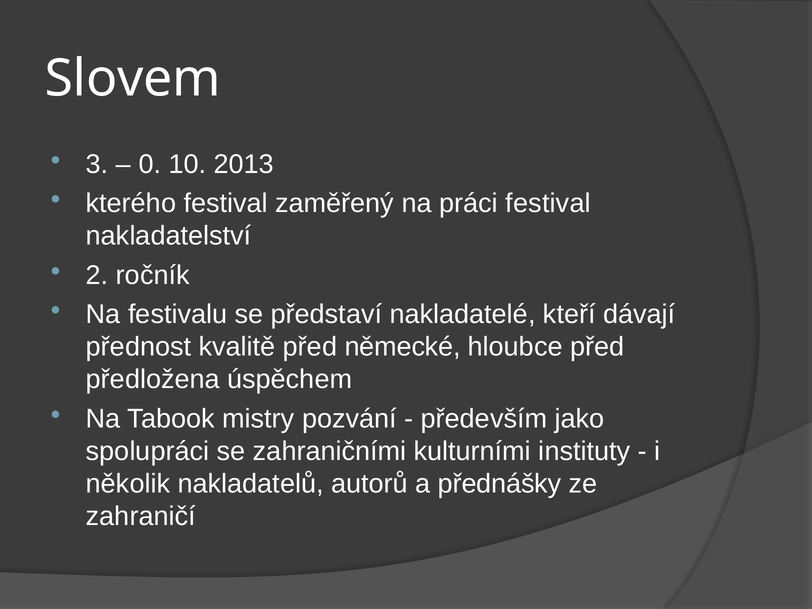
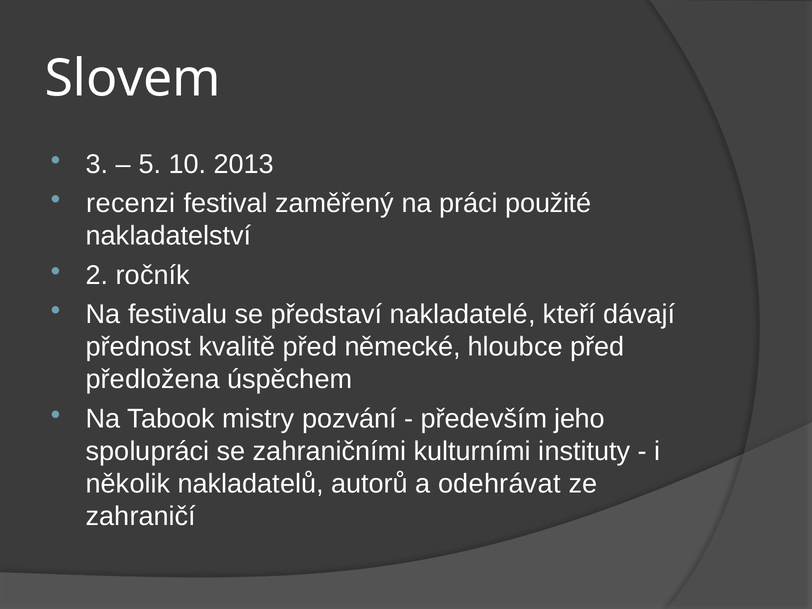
0: 0 -> 5 (150, 164)
kterého: kterého -> recenzi (131, 203)
práci festival: festival -> použité (548, 203)
jako: jako -> jeho (580, 419)
přednášky: přednášky -> odehrávat (499, 484)
